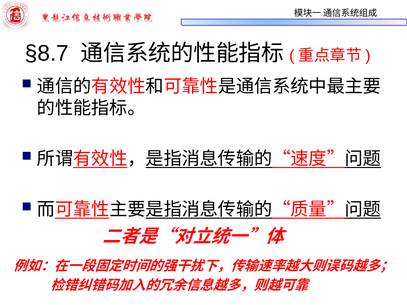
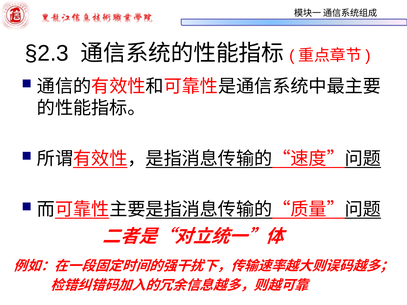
§8.7: §8.7 -> §2.3 (47, 53)
